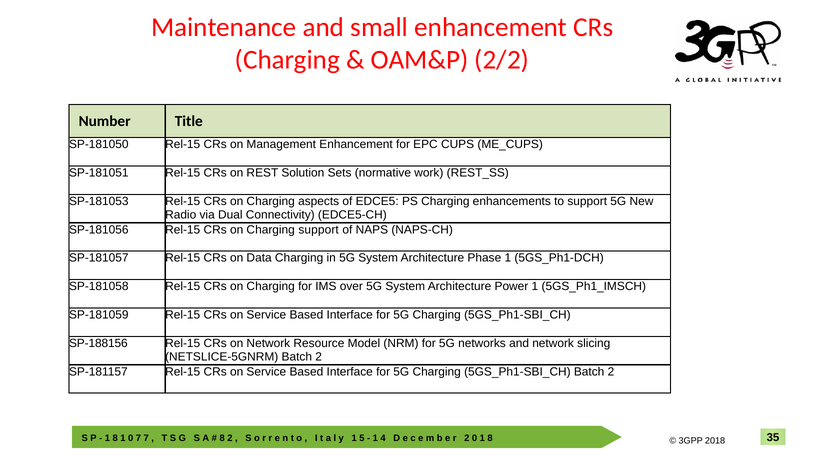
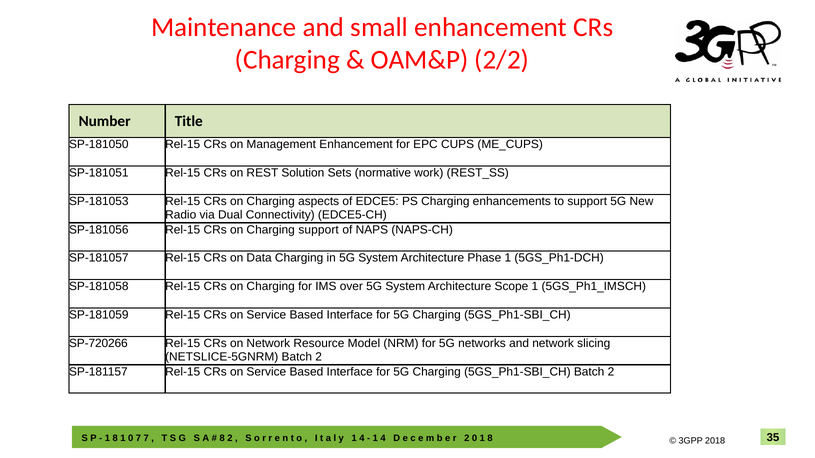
Power: Power -> Scope (511, 287)
SP-188156: SP-188156 -> SP-720266 (98, 344)
5: 5 -> 4 (362, 439)
